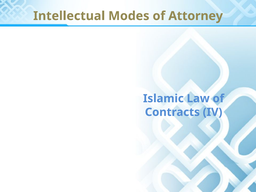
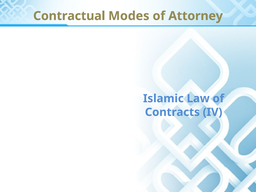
Intellectual: Intellectual -> Contractual (69, 16)
